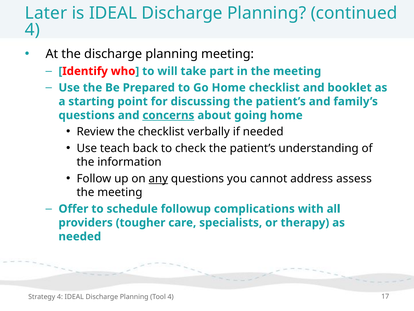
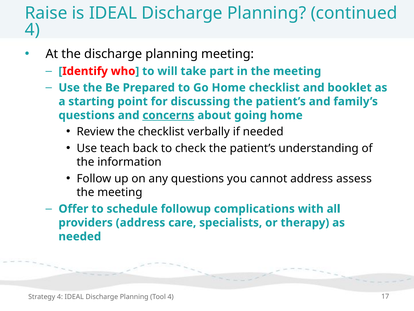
Later: Later -> Raise (46, 13)
any underline: present -> none (158, 178)
providers tougher: tougher -> address (140, 222)
